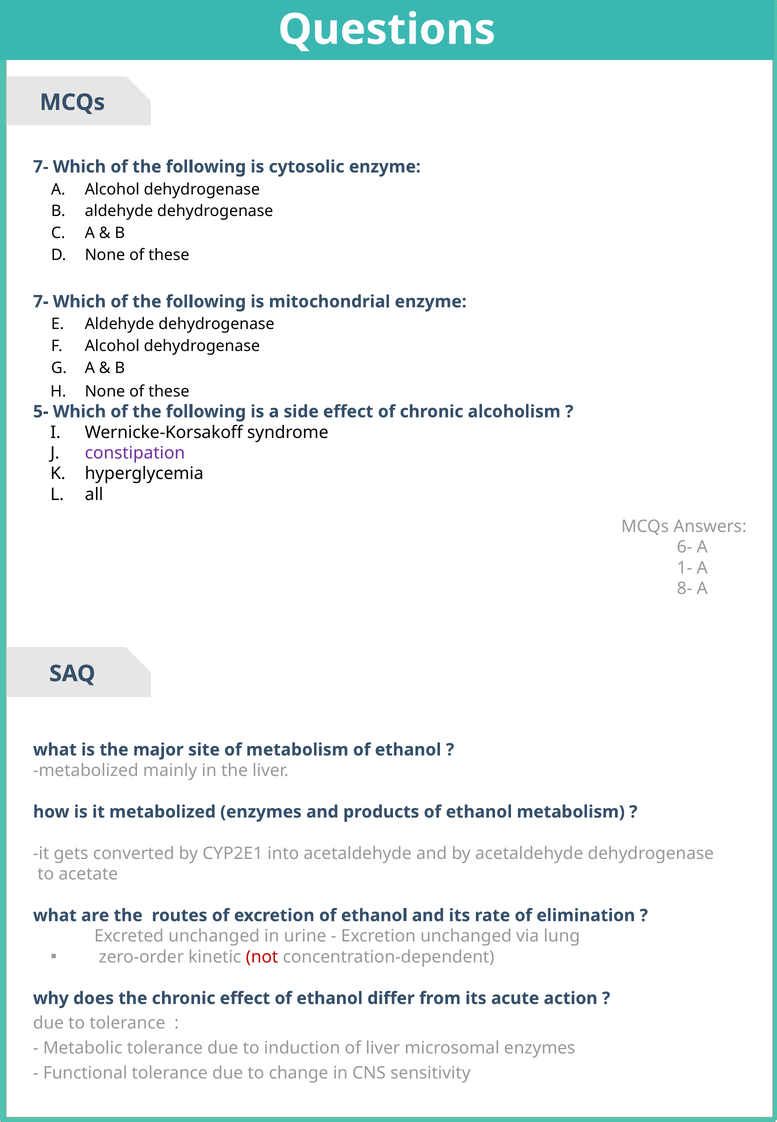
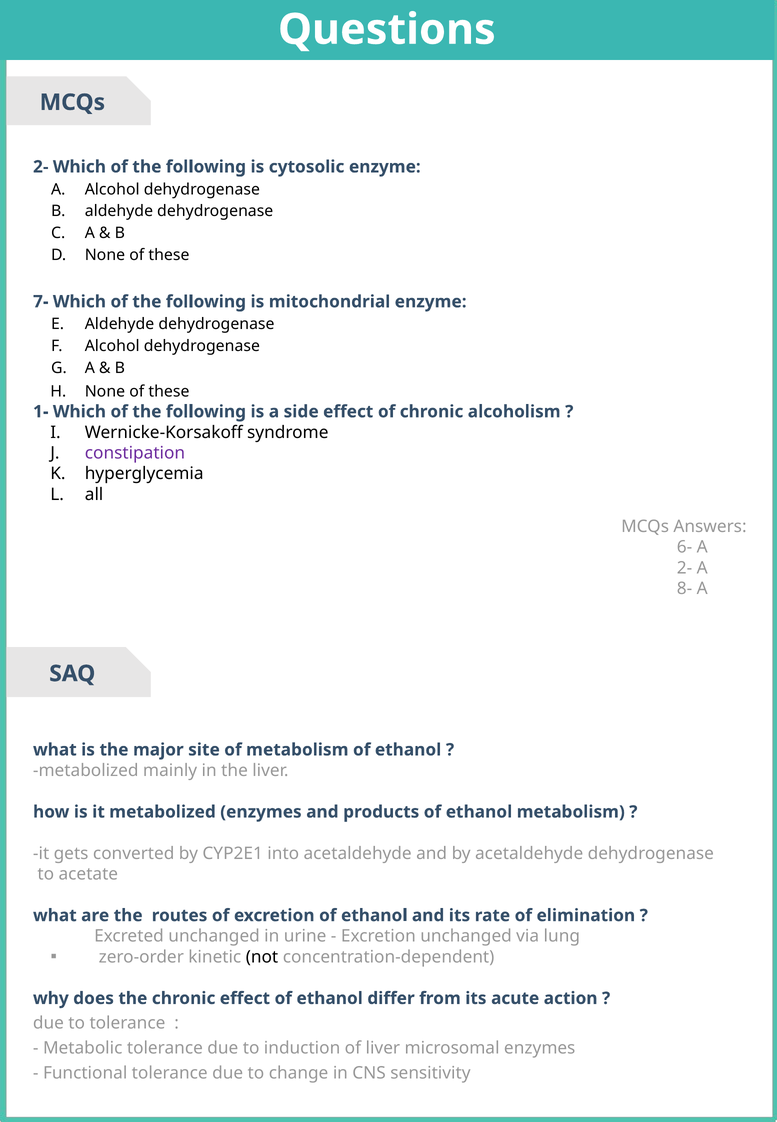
7-: 7- -> 2- (41, 167)
5-: 5- -> 1- (41, 412)
1-: 1- -> 2- (685, 568)
not colour: red -> black (262, 957)
